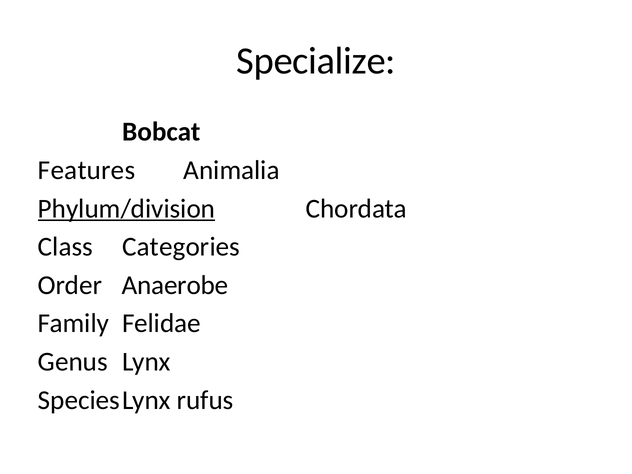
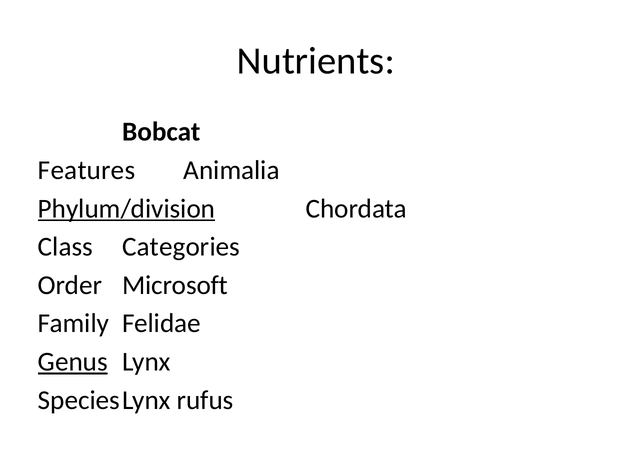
Specialize: Specialize -> Nutrients (316, 61)
Anaerobe: Anaerobe -> Microsoft (175, 285)
Genus underline: none -> present (73, 362)
